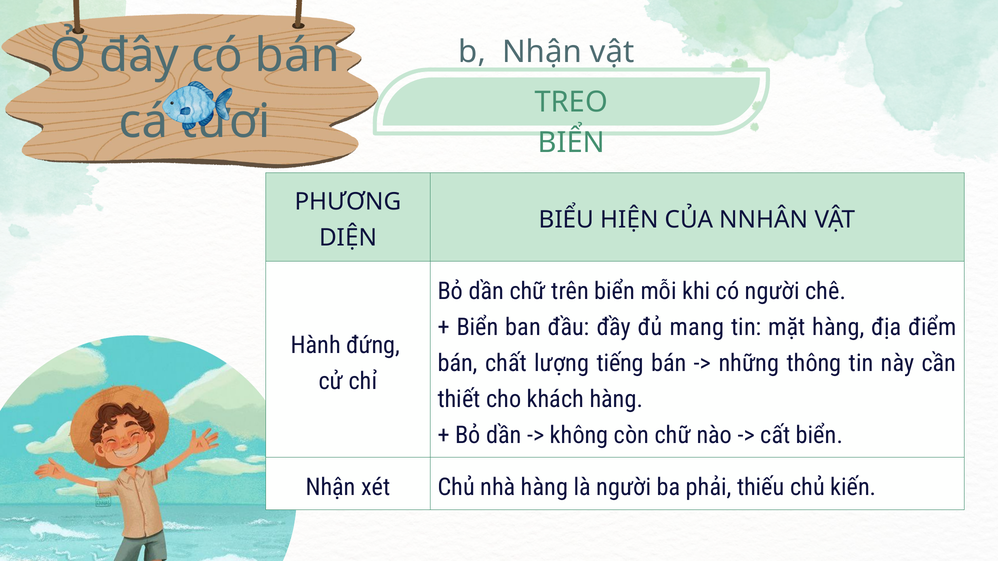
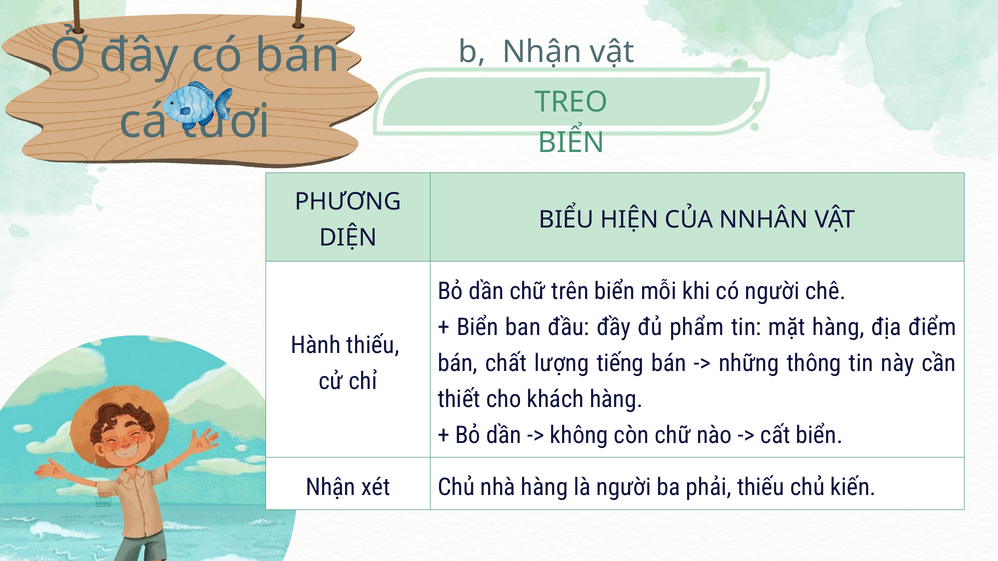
mang: mang -> phẩm (697, 327)
Hành đứng: đứng -> thiếu (373, 345)
